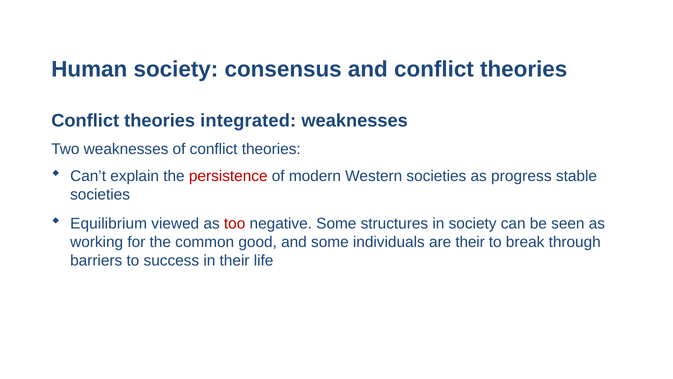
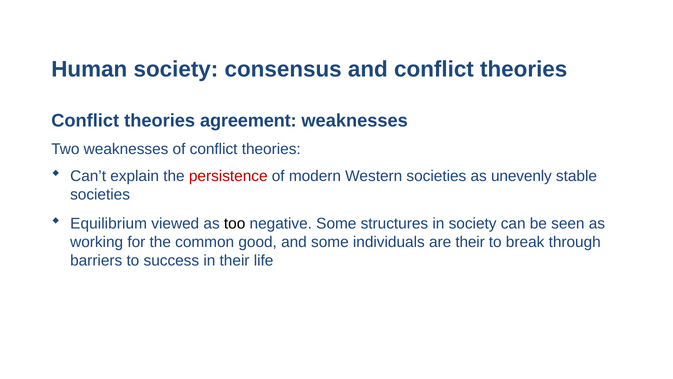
integrated: integrated -> agreement (248, 121)
progress: progress -> unevenly (521, 176)
too colour: red -> black (235, 223)
